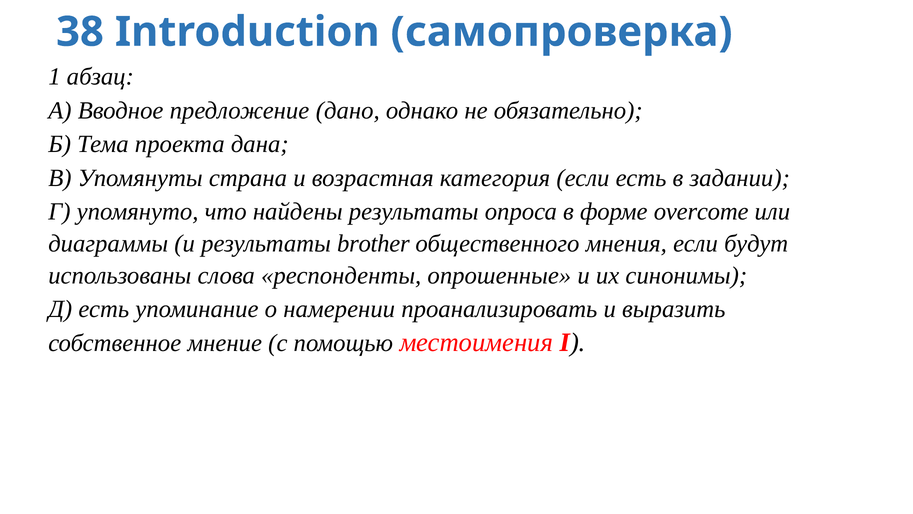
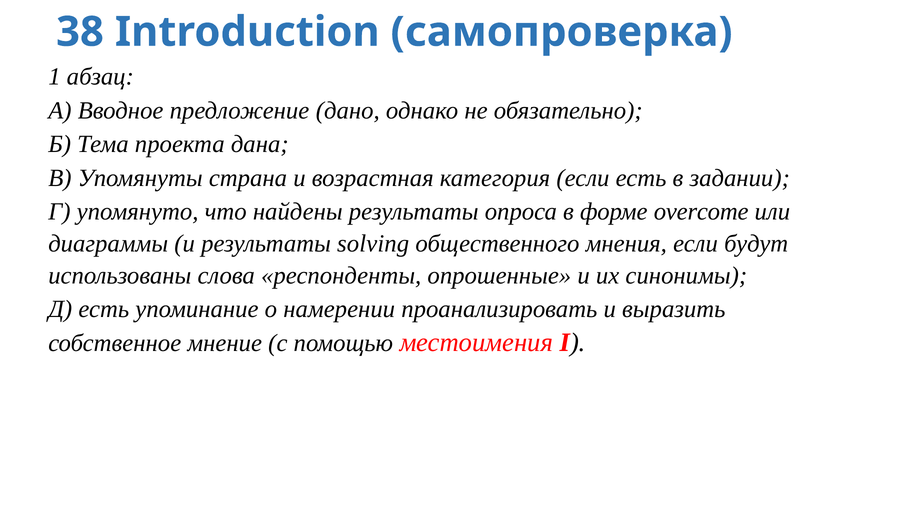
brother: brother -> solving (373, 243)
